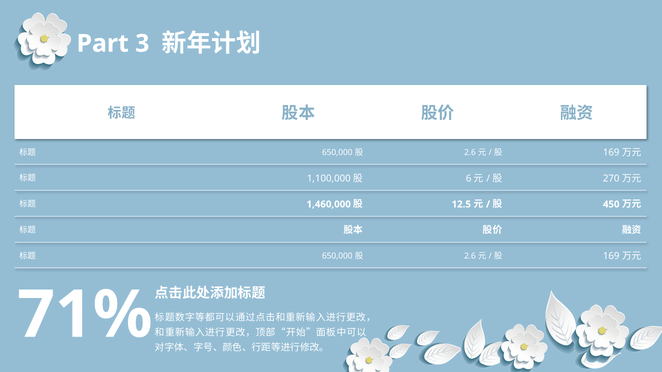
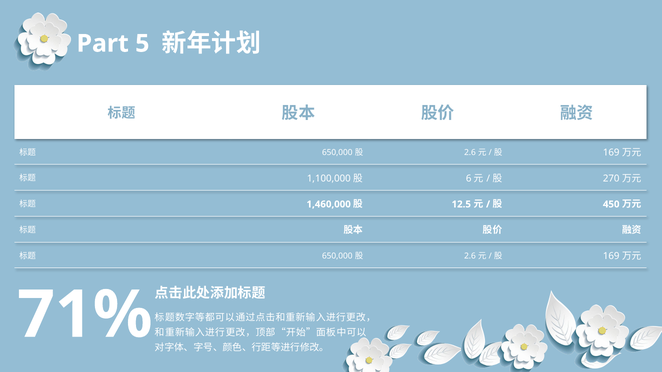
3: 3 -> 5 (142, 44)
